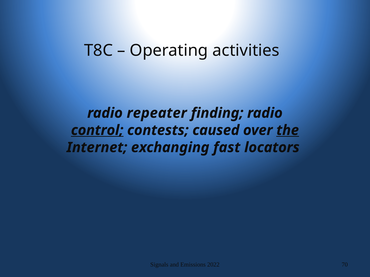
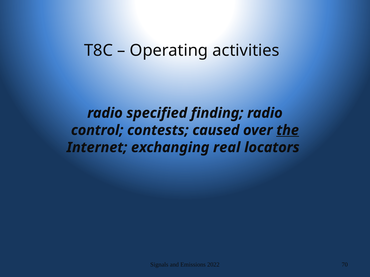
repeater: repeater -> specified (157, 113)
control underline: present -> none (97, 130)
fast: fast -> real (227, 148)
